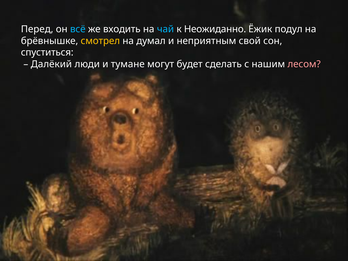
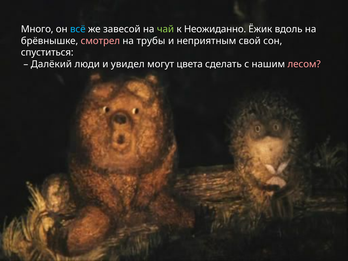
Перед: Перед -> Много (37, 29)
входить: входить -> завесой (122, 29)
чай colour: light blue -> light green (165, 29)
подул: подул -> вдоль (289, 29)
смотрел colour: yellow -> pink (100, 41)
думал: думал -> трубы (151, 41)
тумане: тумане -> увидел (128, 64)
будет: будет -> цвета (190, 64)
